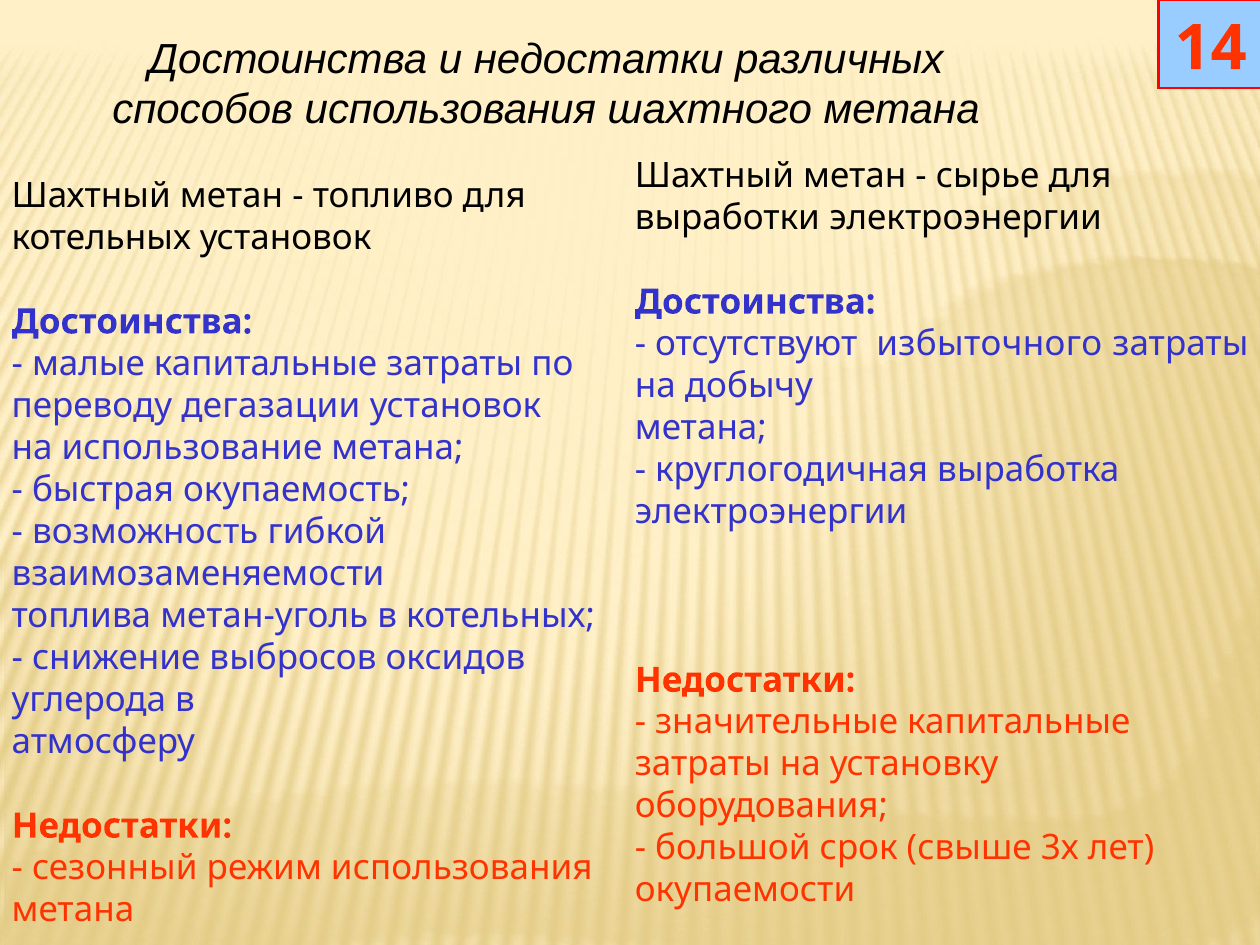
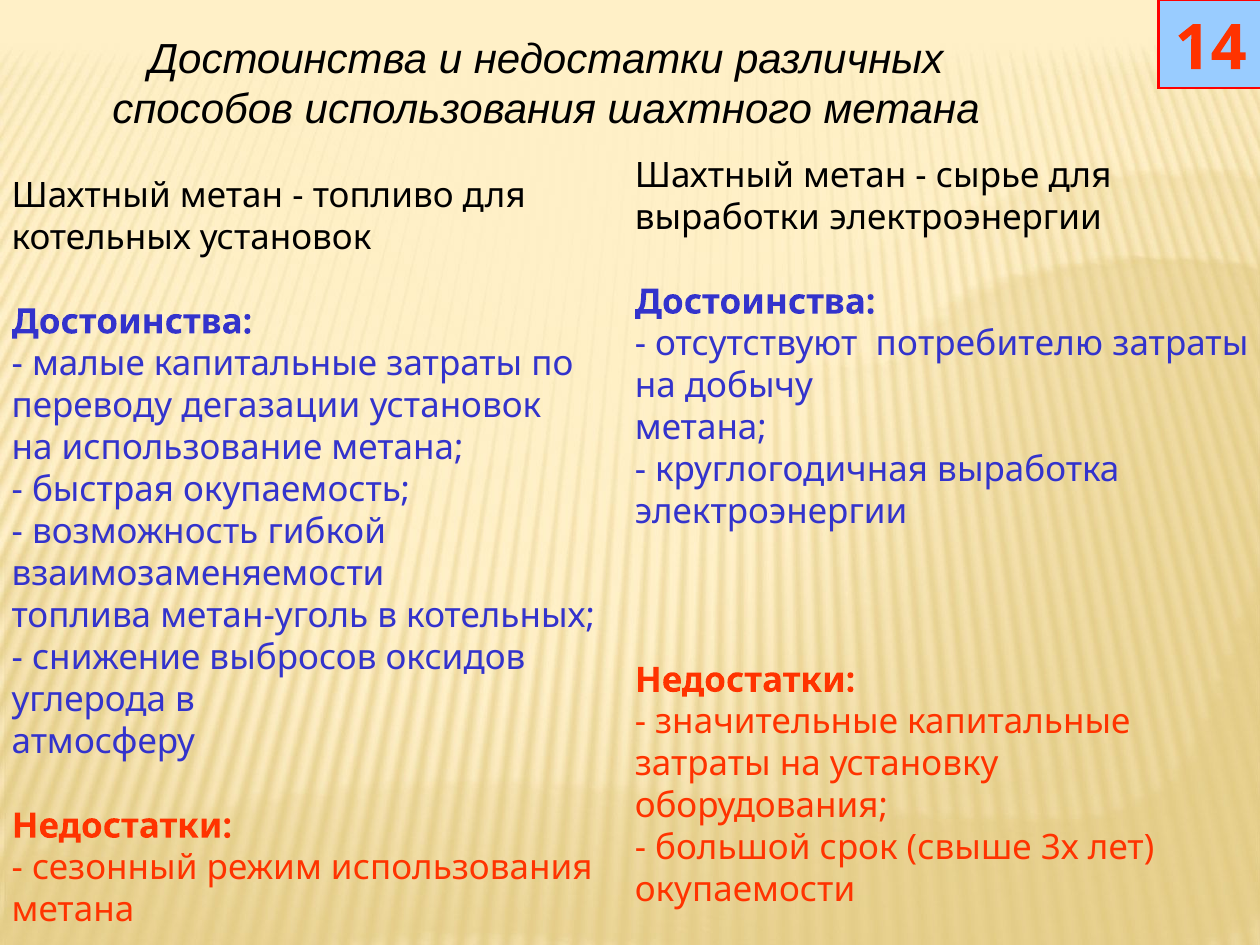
избыточного: избыточного -> потребителю (989, 344)
